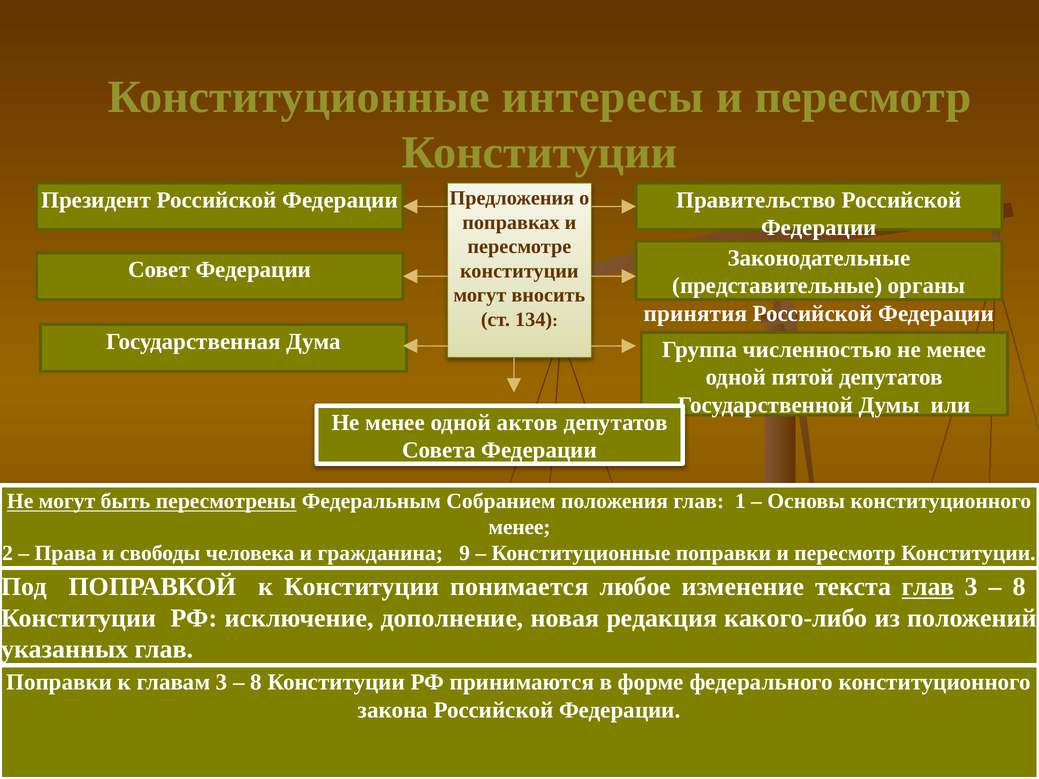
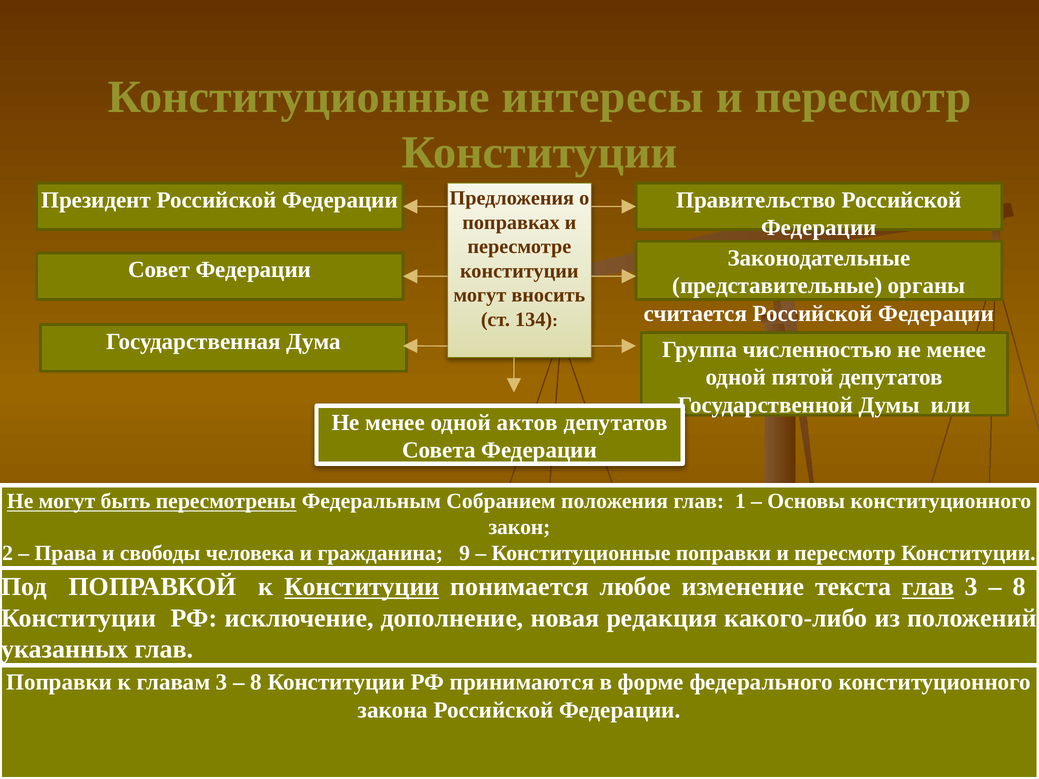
принятия: принятия -> считается (695, 314)
менее: менее -> закон (519, 527)
Конституции underline: none -> present (362, 587)
